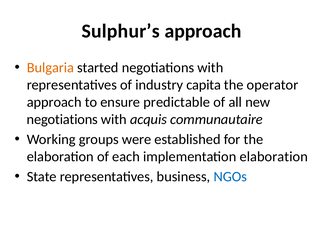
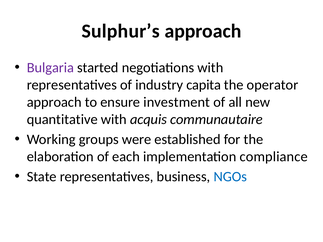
Bulgaria colour: orange -> purple (50, 68)
predictable: predictable -> investment (177, 102)
negotiations: negotiations -> quantitative (62, 119)
implementation elaboration: elaboration -> compliance (274, 157)
